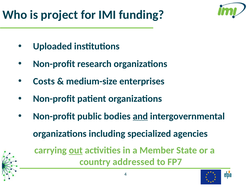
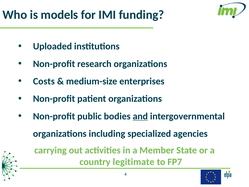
project: project -> models (59, 15)
out underline: present -> none (76, 150)
addressed: addressed -> legitimate (134, 162)
